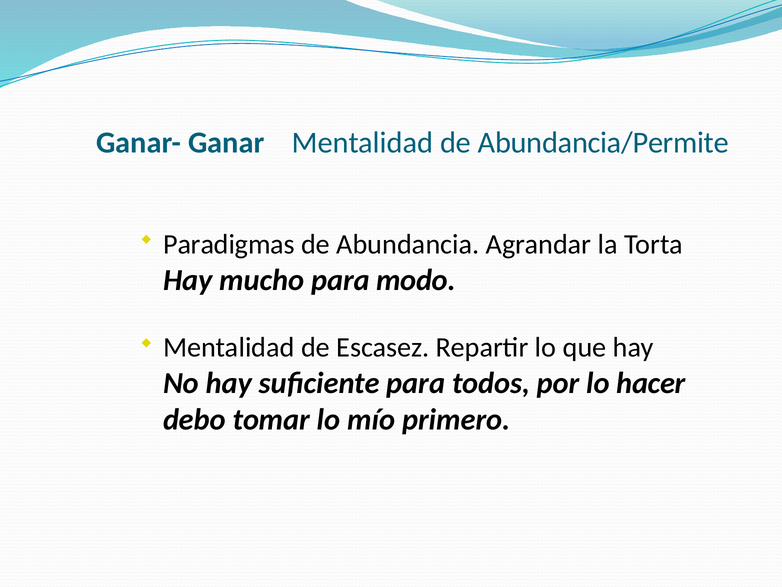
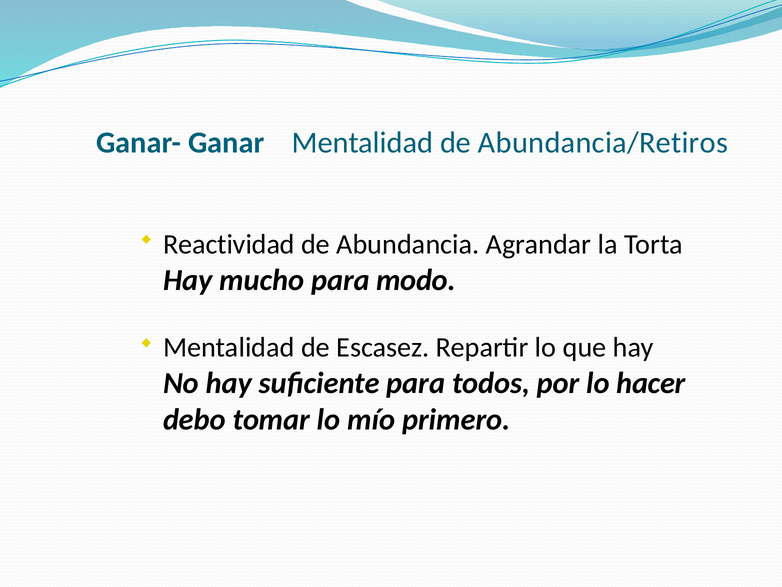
Abundancia/Permite: Abundancia/Permite -> Abundancia/Retiros (603, 143)
Paradigmas: Paradigmas -> Reactividad (229, 244)
